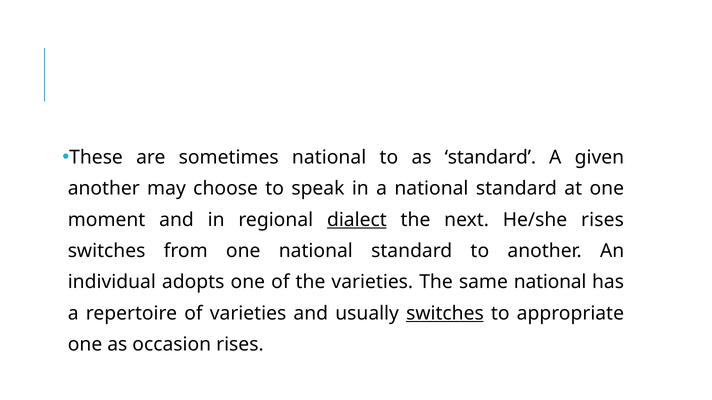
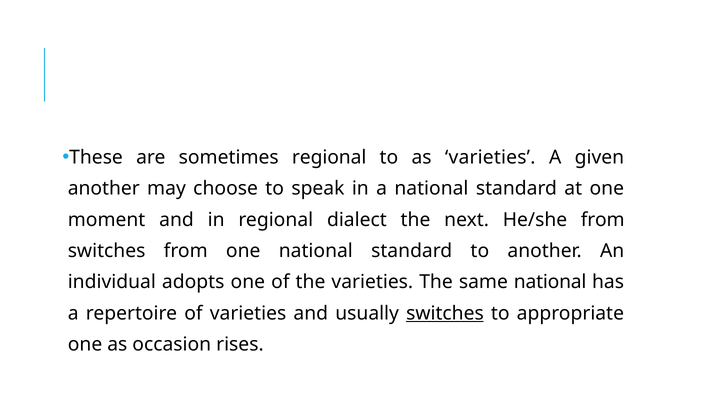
sometimes national: national -> regional (329, 158)
as standard: standard -> varieties (490, 158)
dialect underline: present -> none (357, 220)
He/she rises: rises -> from (603, 220)
